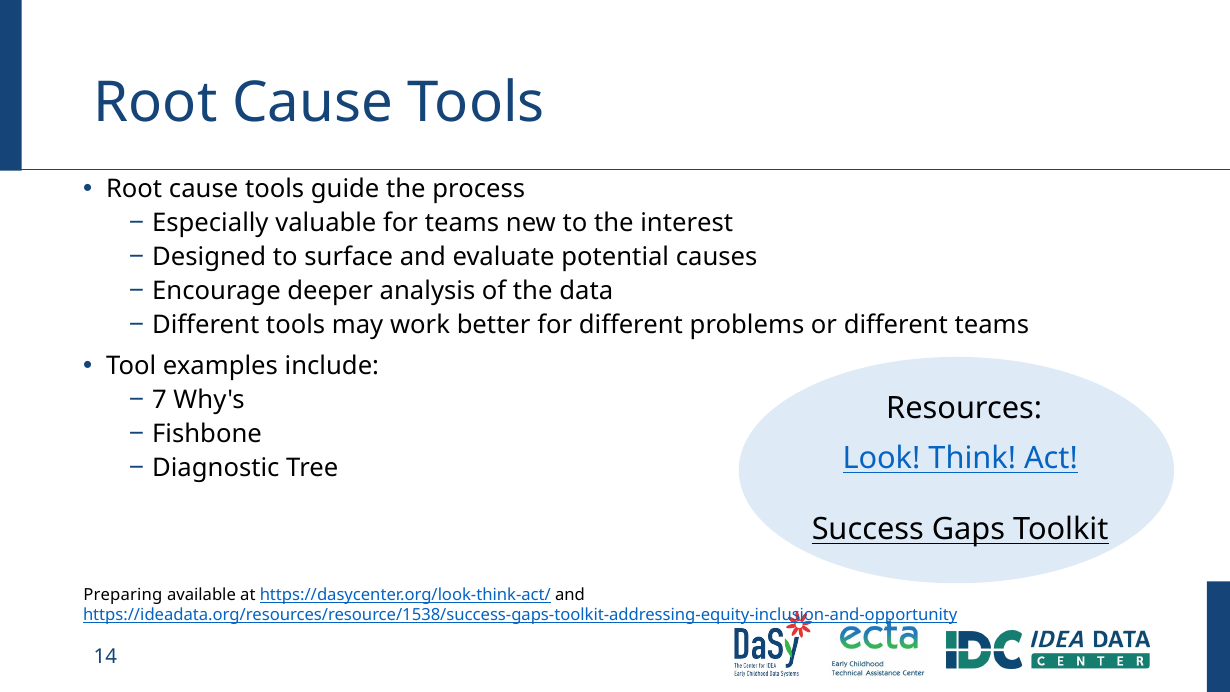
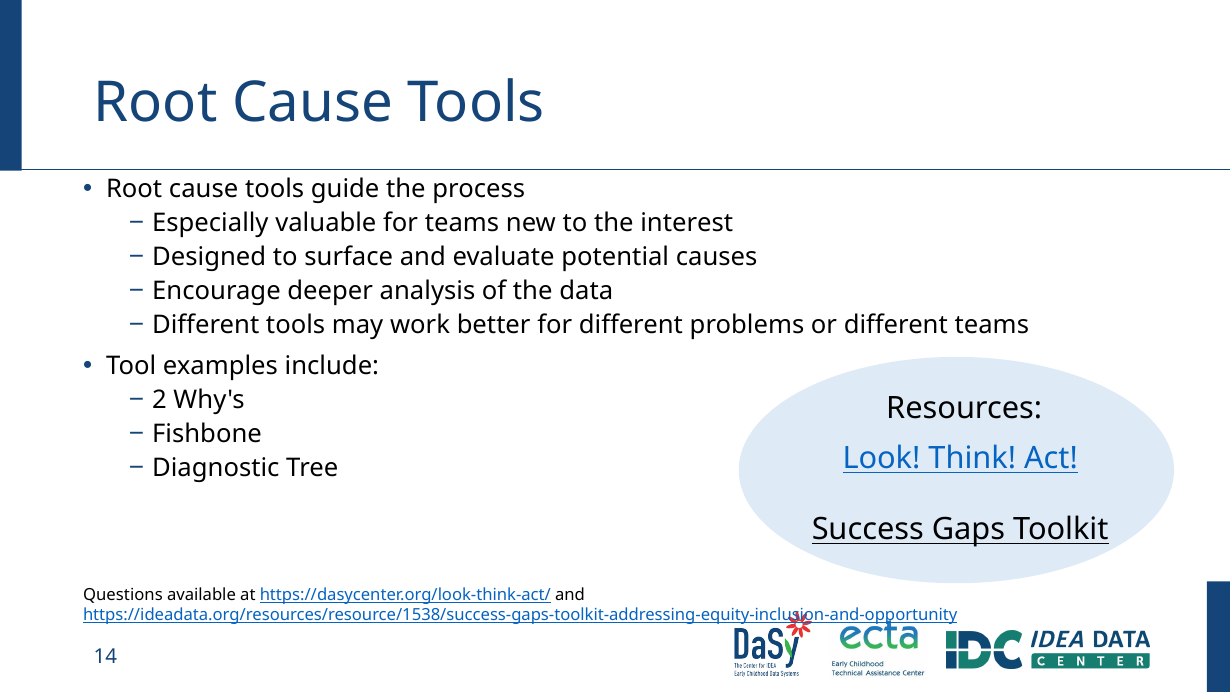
7: 7 -> 2 (160, 400)
Preparing: Preparing -> Questions (123, 595)
